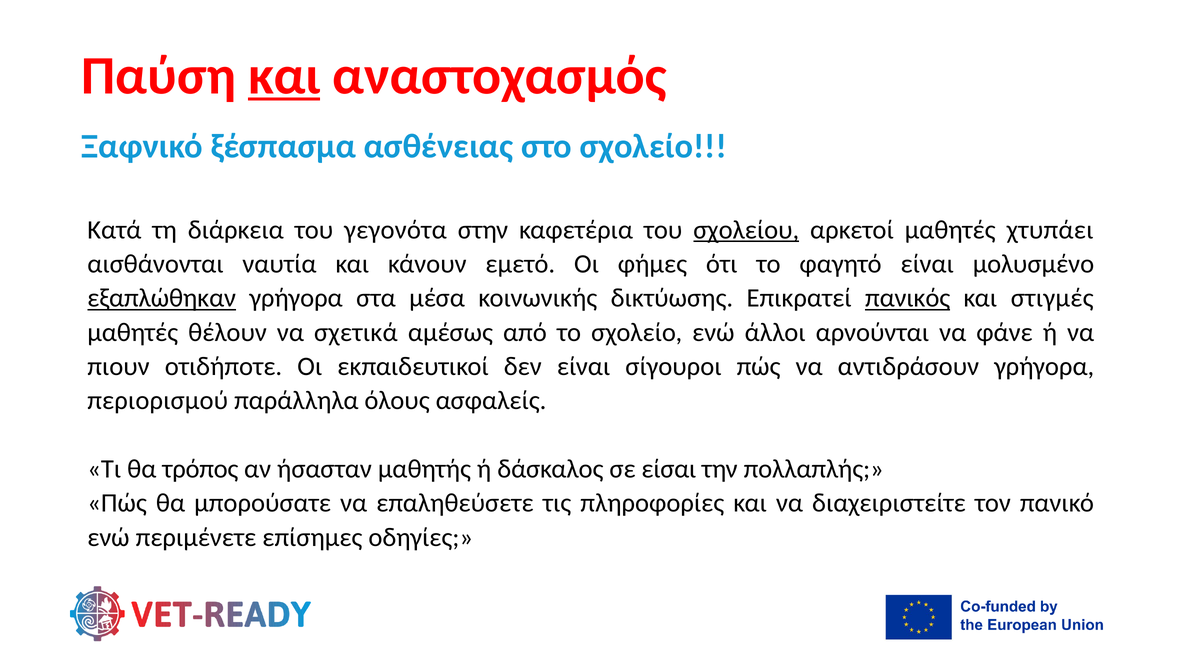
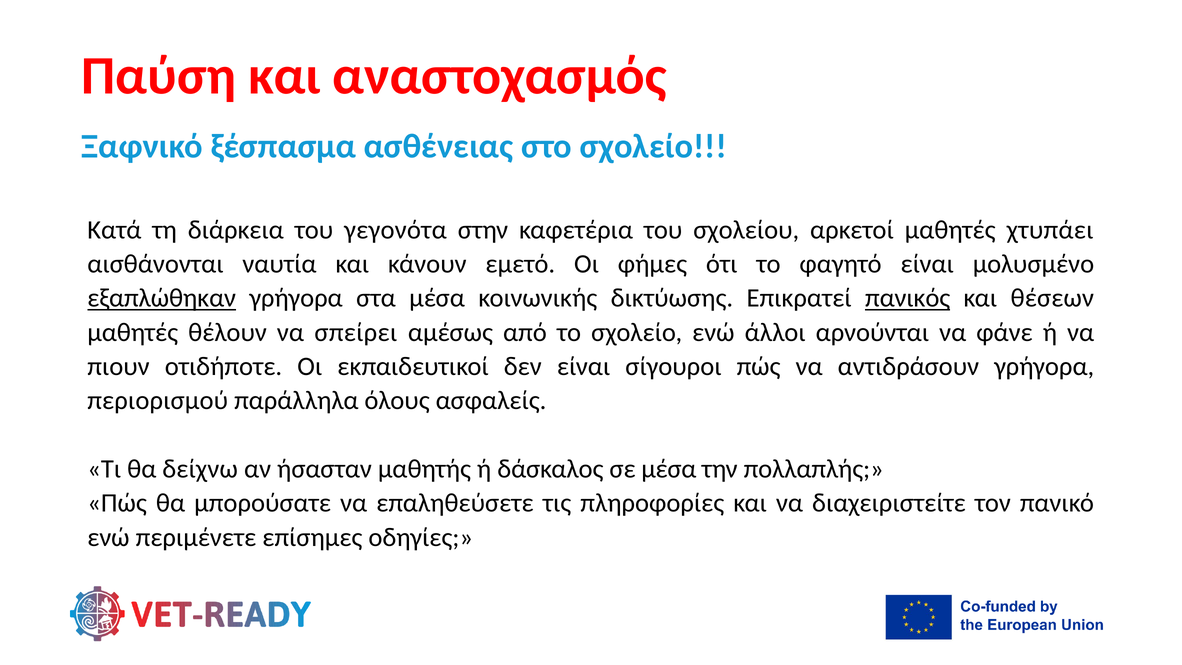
και underline: present -> none (284, 76)
σχολείου underline: present -> none (746, 230)
στιγμές: στιγμές -> θέσεων (1052, 298)
σχετικά: σχετικά -> σπείρει (356, 332)
τρόπος: τρόπος -> δείχνω (200, 469)
σε είσαι: είσαι -> μέσα (669, 469)
